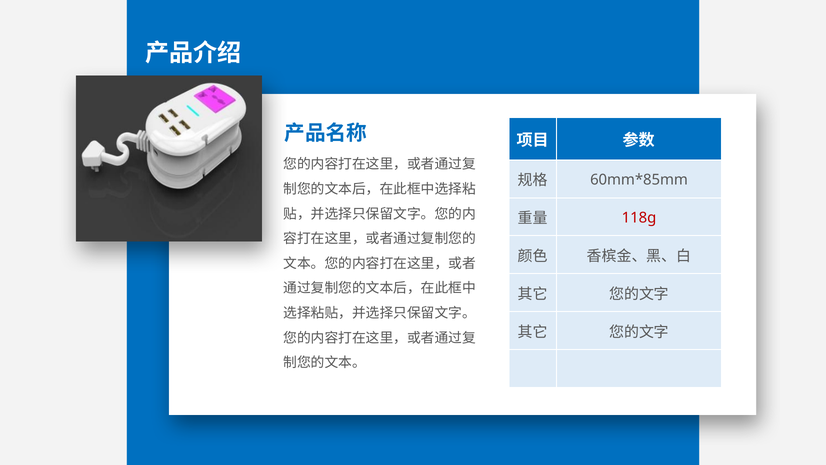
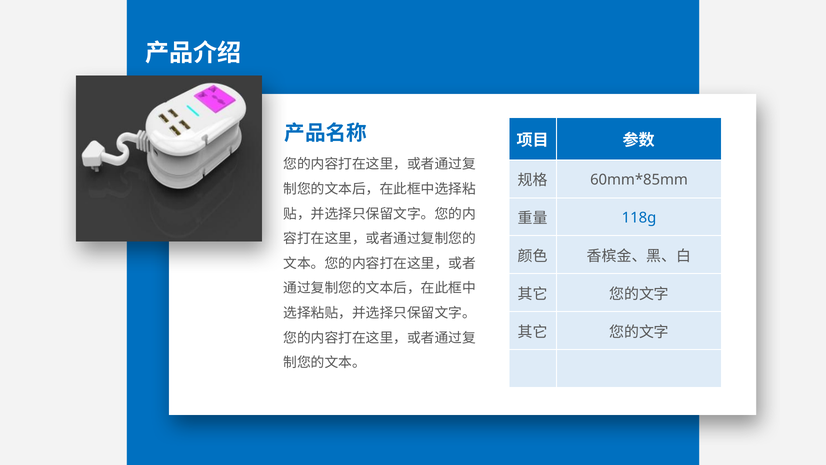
118g colour: red -> blue (639, 217)
